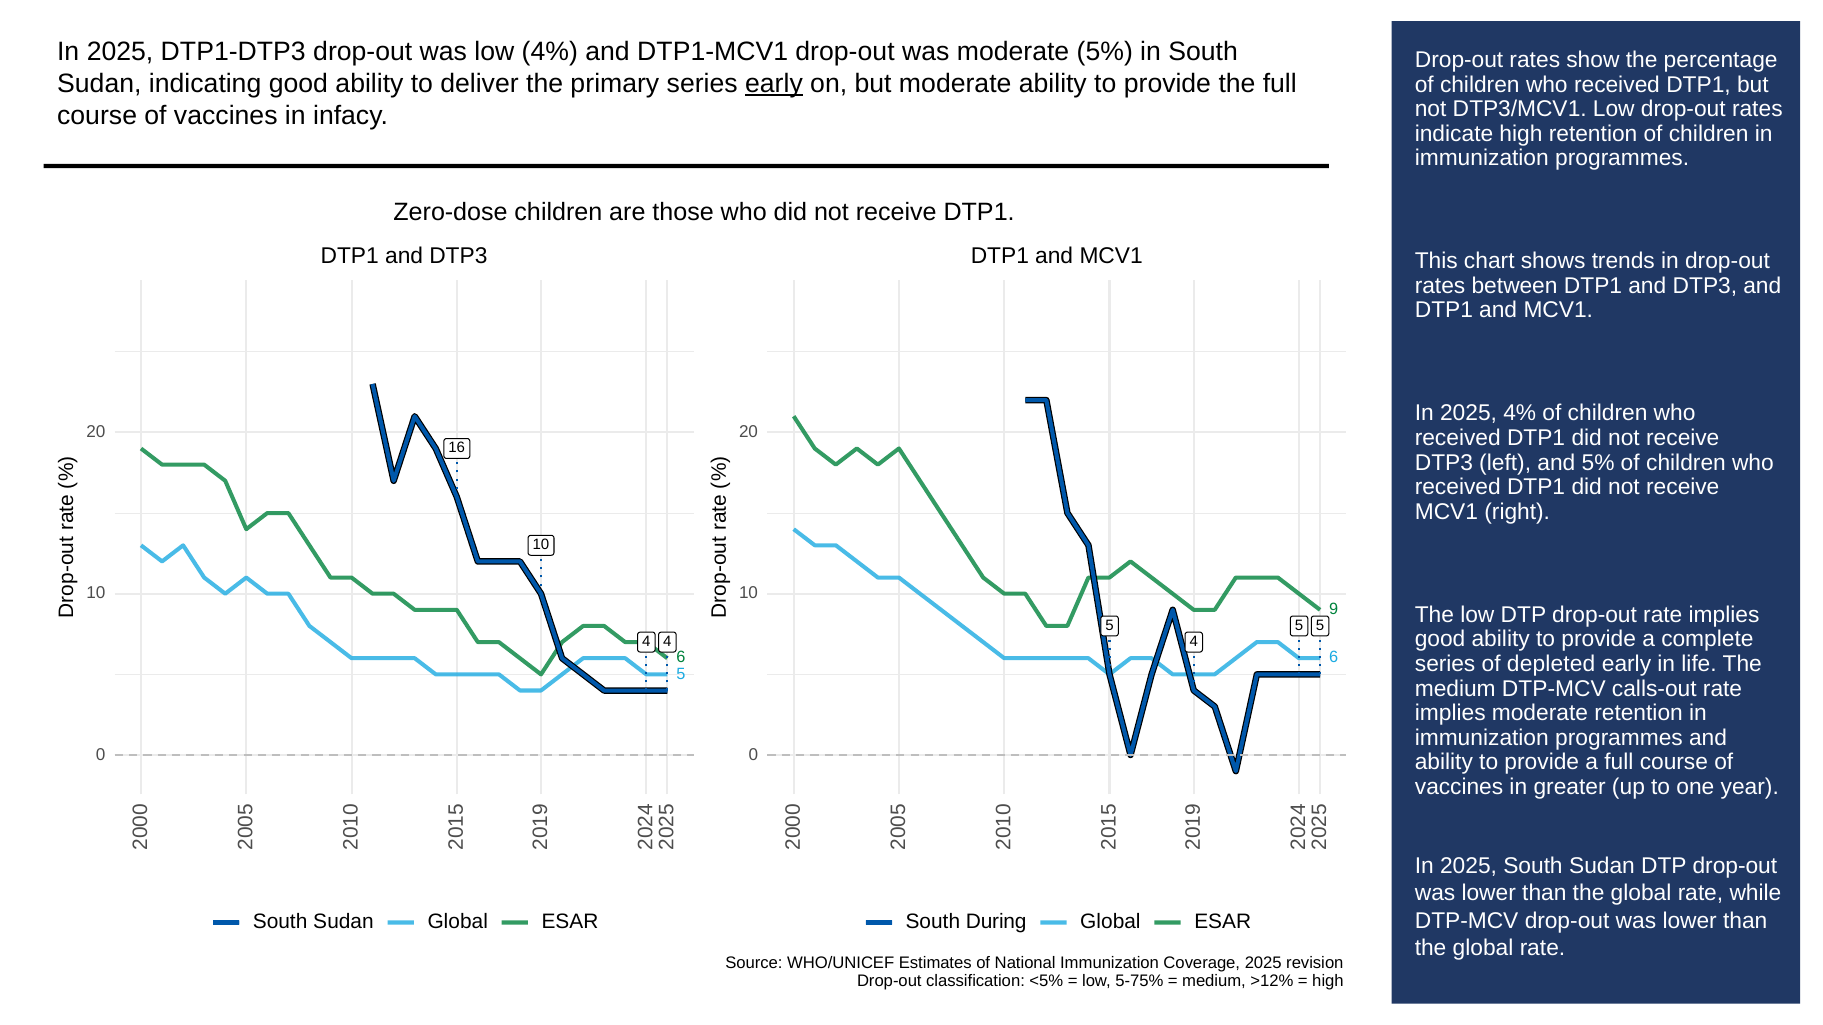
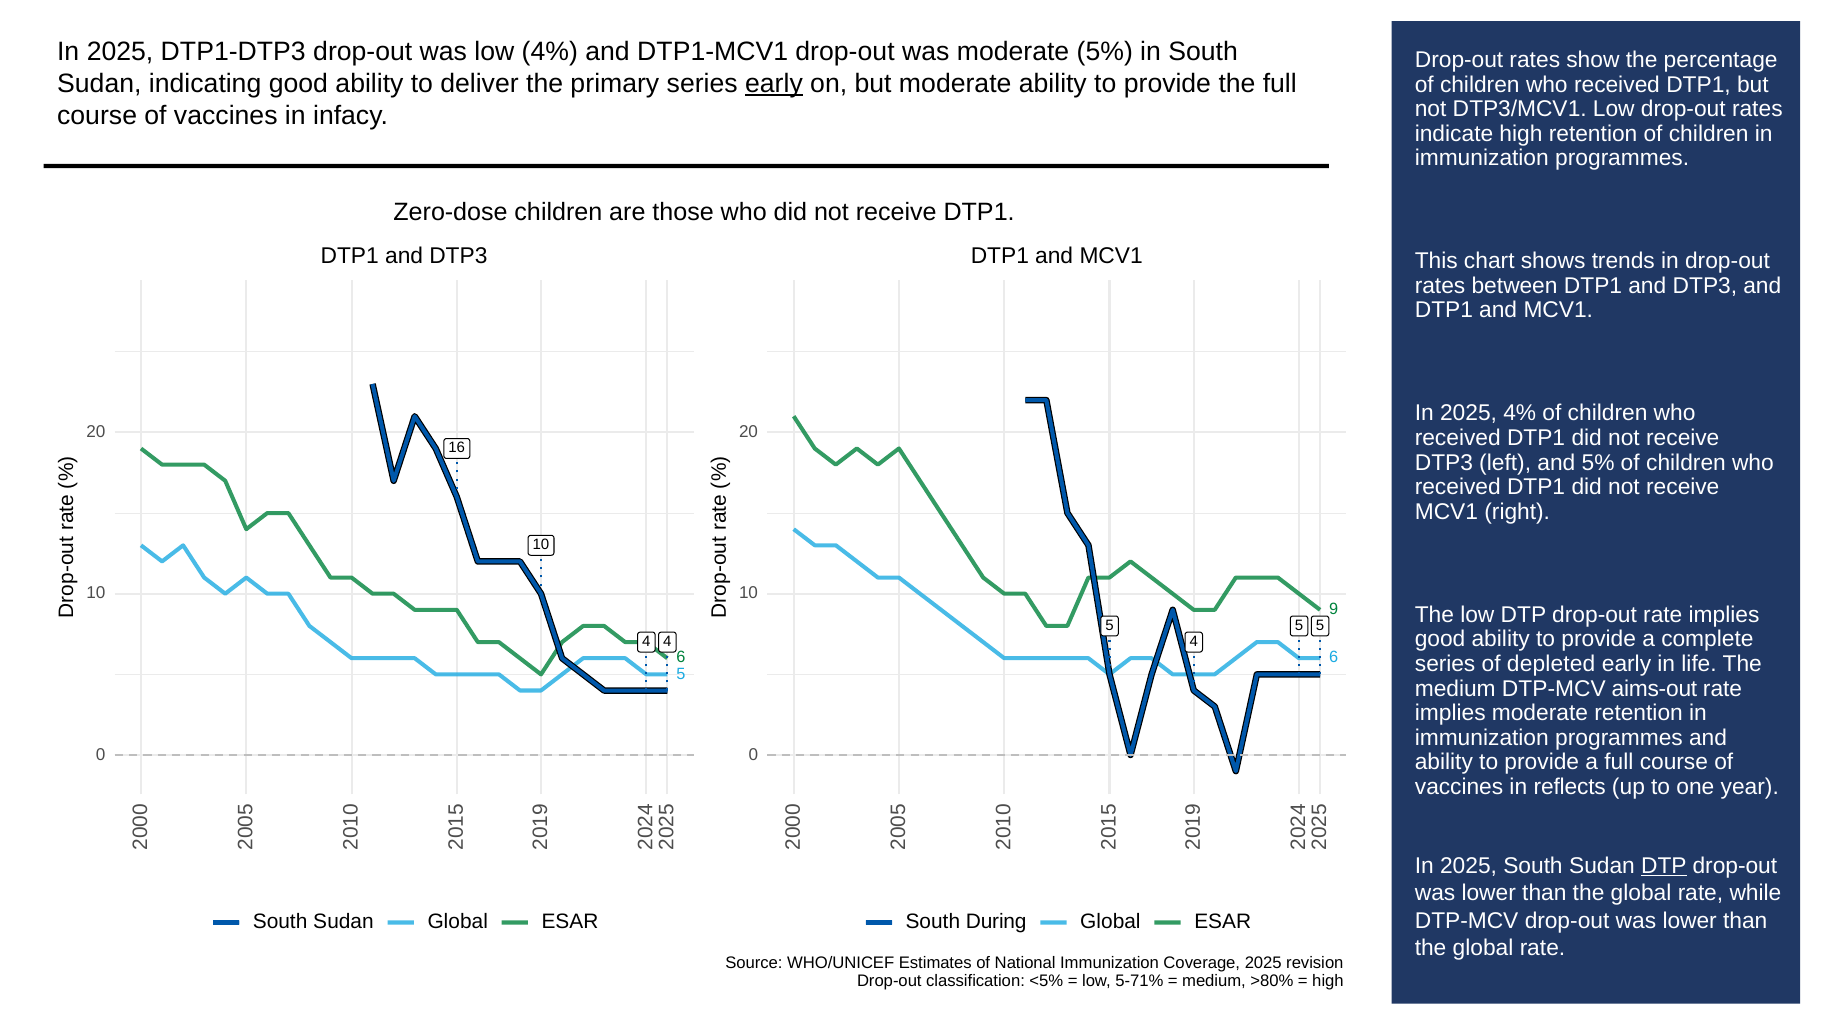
calls-out: calls-out -> aims-out (1654, 689)
greater: greater -> reflects (1570, 787)
DTP underline: none -> present (1664, 866)
5-75%: 5-75% -> 5-71% (1139, 982)
>12%: >12% -> >80% (1272, 982)
